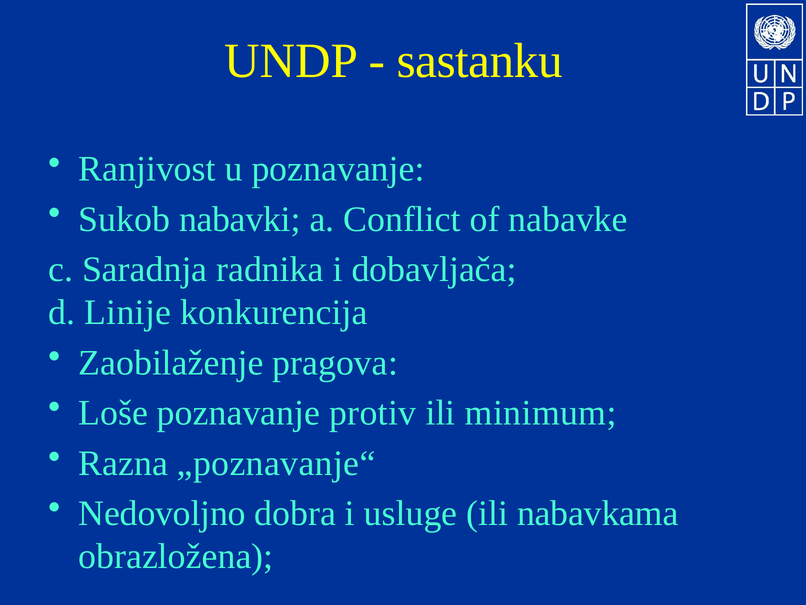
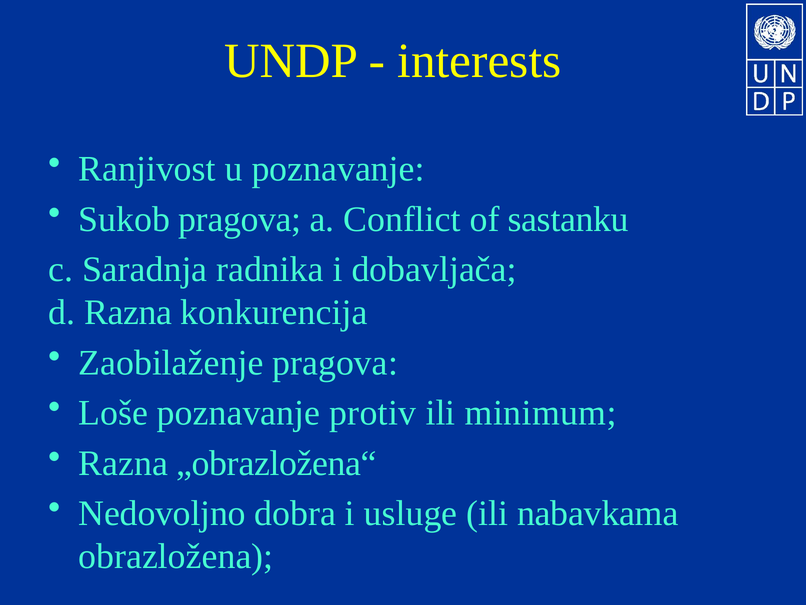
sastanku: sastanku -> interests (479, 61)
Sukob nabavki: nabavki -> pragova (240, 219)
nabavke: nabavke -> sastanku (568, 219)
d Linije: Linije -> Razna (128, 312)
„poznavanje“: „poznavanje“ -> „obrazložena“ (277, 463)
